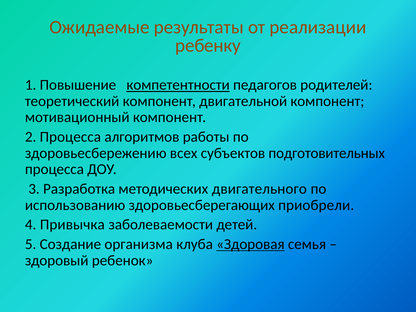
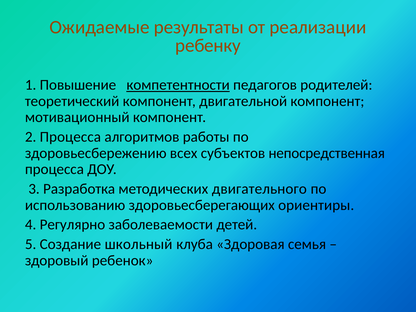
подготовительных: подготовительных -> непосредственная (327, 153)
приобрели: приобрели -> ориентиры (316, 205)
Привычка: Привычка -> Регулярно (72, 225)
организма: организма -> школьный (139, 244)
Здоровая underline: present -> none (250, 244)
